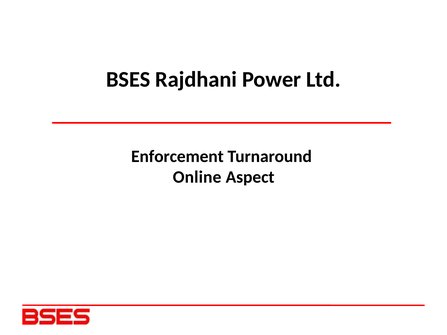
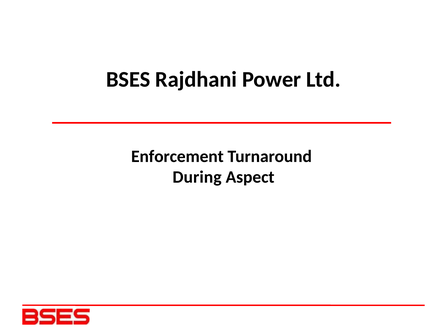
Online: Online -> During (197, 177)
